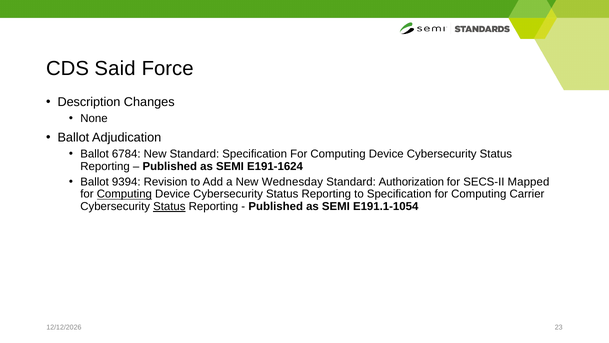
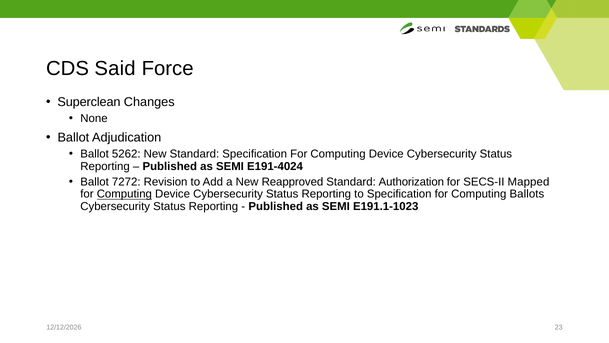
Description: Description -> Superclean (89, 102)
6784: 6784 -> 5262 (126, 154)
E191-1624: E191-1624 -> E191-4024 (275, 166)
9394: 9394 -> 7272 (126, 182)
Wednesday: Wednesday -> Reapproved (292, 182)
Carrier: Carrier -> Ballots (527, 194)
Status underline: present -> none (169, 206)
E191.1-1054: E191.1-1054 -> E191.1-1023 (386, 206)
